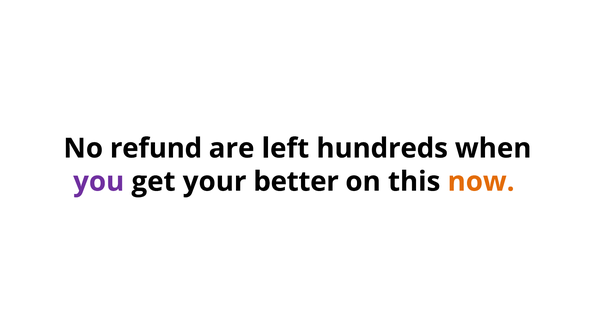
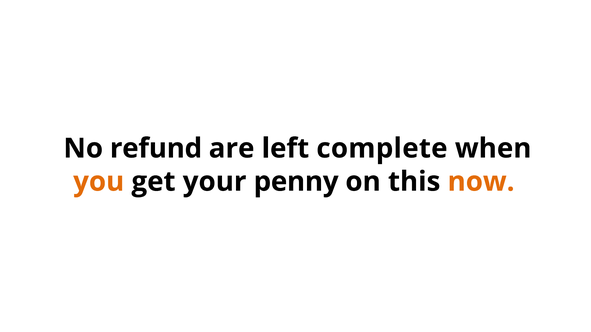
hundreds: hundreds -> complete (382, 149)
you colour: purple -> orange (99, 182)
better: better -> penny (296, 182)
